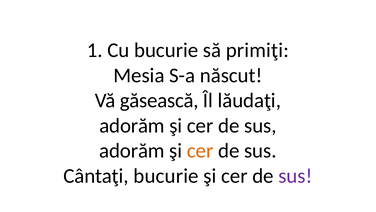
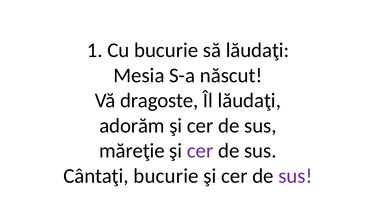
să primiţi: primiţi -> lăudaţi (257, 50)
găsească: găsească -> dragoste (159, 100)
adorăm: adorăm -> măreţie (132, 150)
cer colour: orange -> purple (200, 150)
